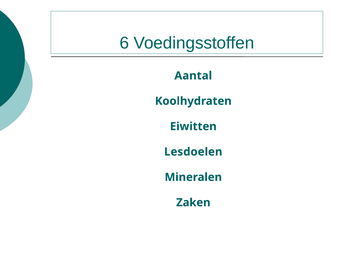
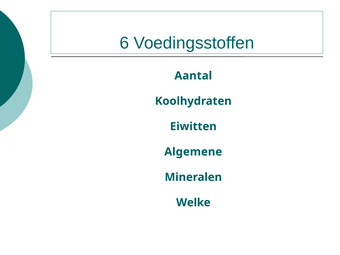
Lesdoelen: Lesdoelen -> Algemene (193, 152)
Zaken: Zaken -> Welke (193, 203)
